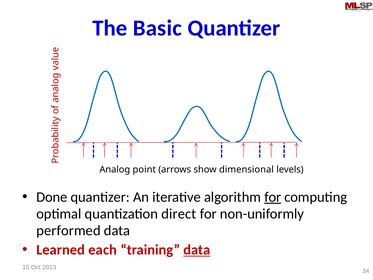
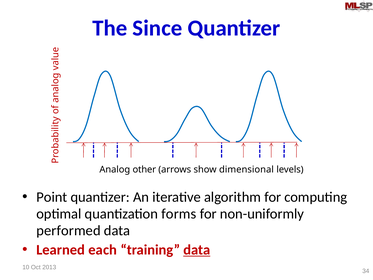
Basic: Basic -> Since (157, 28)
point: point -> other (144, 169)
Done: Done -> Point (52, 197)
for underline: present -> none (273, 197)
direct: direct -> forms (179, 214)
